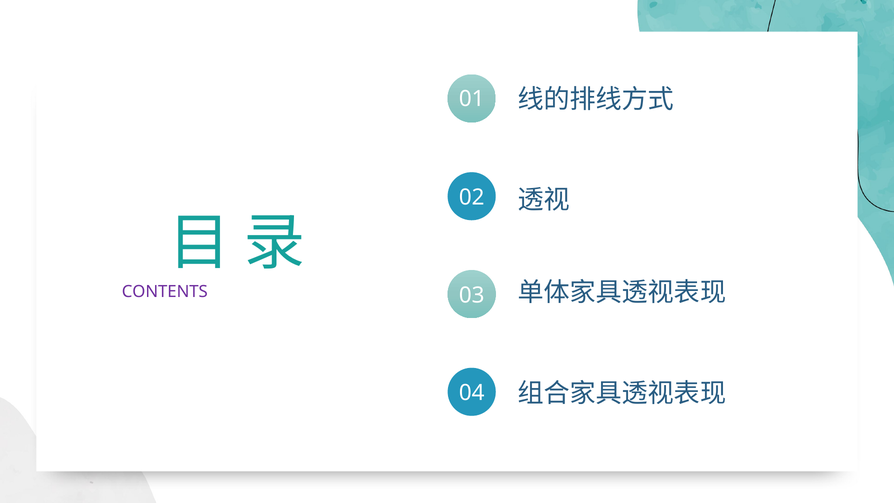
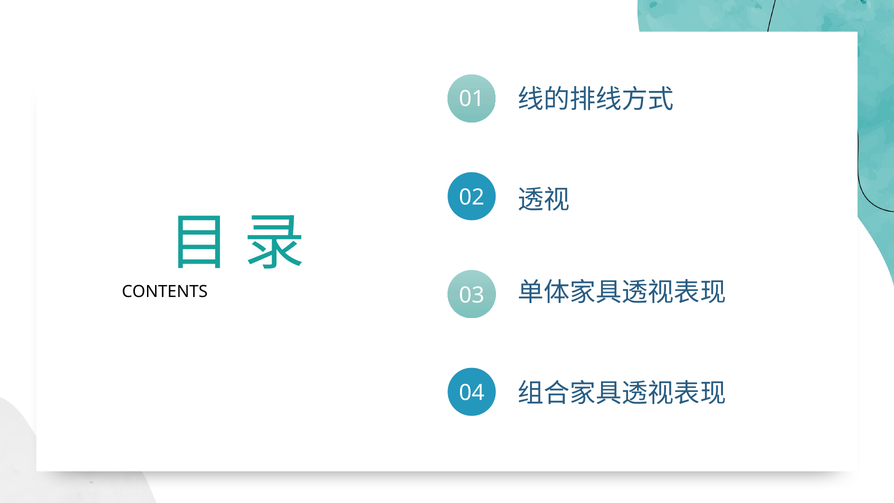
CONTENTS colour: purple -> black (165, 291)
